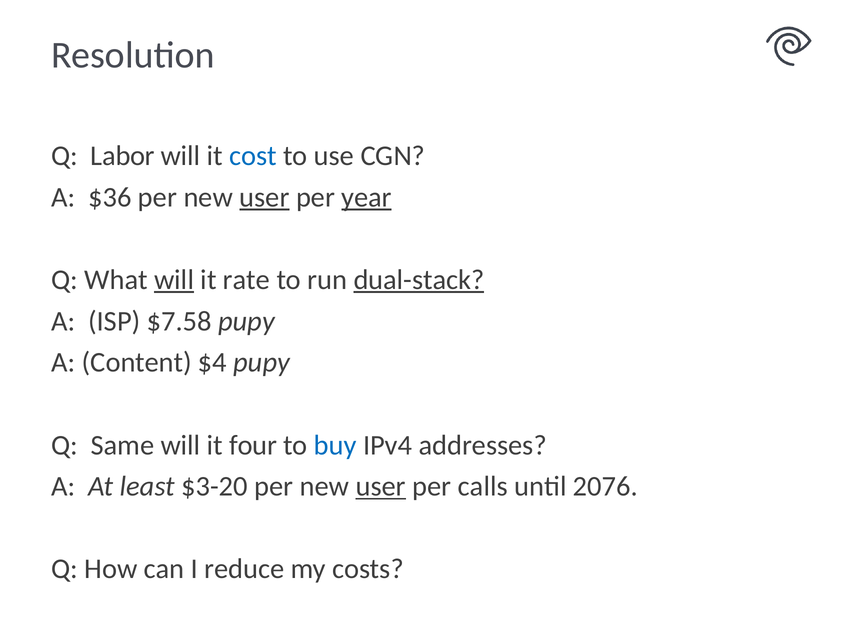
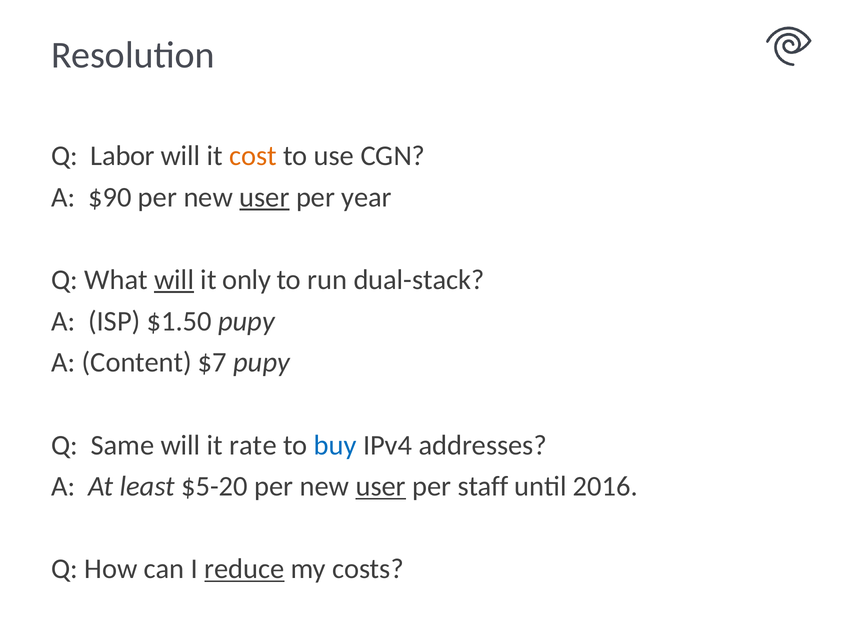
cost colour: blue -> orange (253, 156)
$36: $36 -> $90 (110, 197)
year underline: present -> none (367, 197)
rate: rate -> only (247, 280)
dual-stack underline: present -> none (419, 280)
$7.58: $7.58 -> $1.50 (179, 321)
$4: $4 -> $7 (212, 363)
four: four -> rate (253, 445)
$3-20: $3-20 -> $5-20 (215, 487)
calls: calls -> staff (483, 487)
2076: 2076 -> 2016 (605, 487)
reduce underline: none -> present (244, 569)
